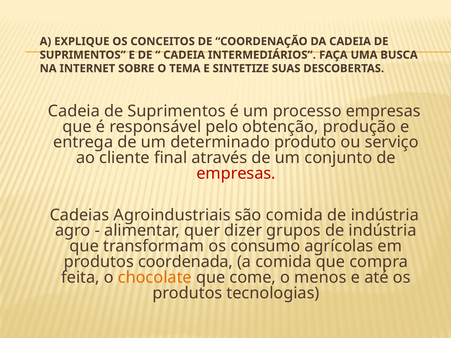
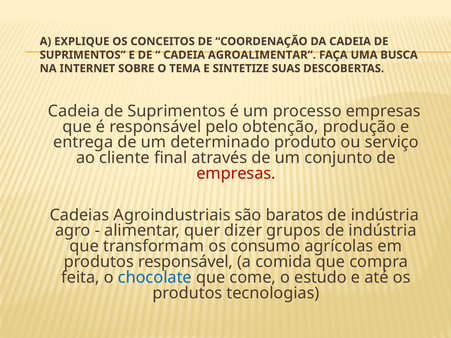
INTERMEDIÁRIOS: INTERMEDIÁRIOS -> AGROALIMENTAR (262, 55)
são comida: comida -> baratos (294, 215)
produtos coordenada: coordenada -> responsável (186, 262)
chocolate colour: orange -> blue (155, 278)
menos: menos -> estudo (321, 278)
